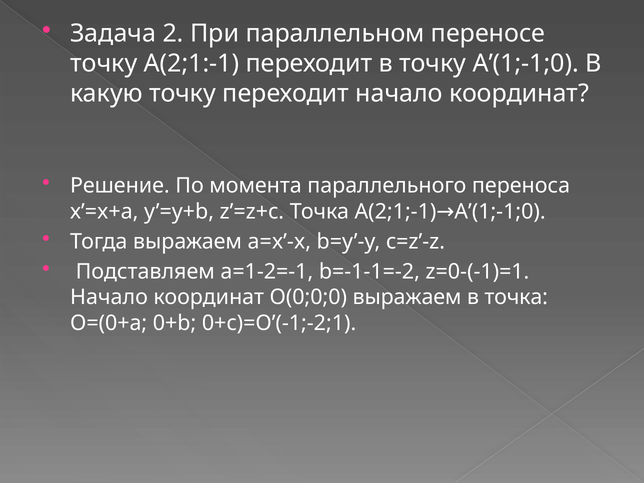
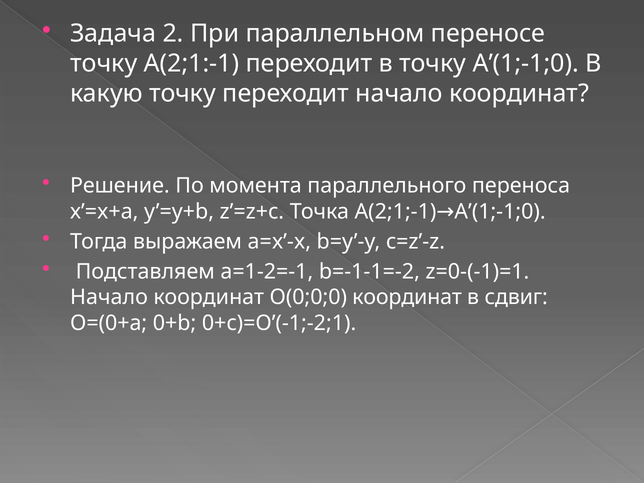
О(0;0;0 выражаем: выражаем -> координат (407, 297)
в точка: точка -> сдвиг (516, 297)
